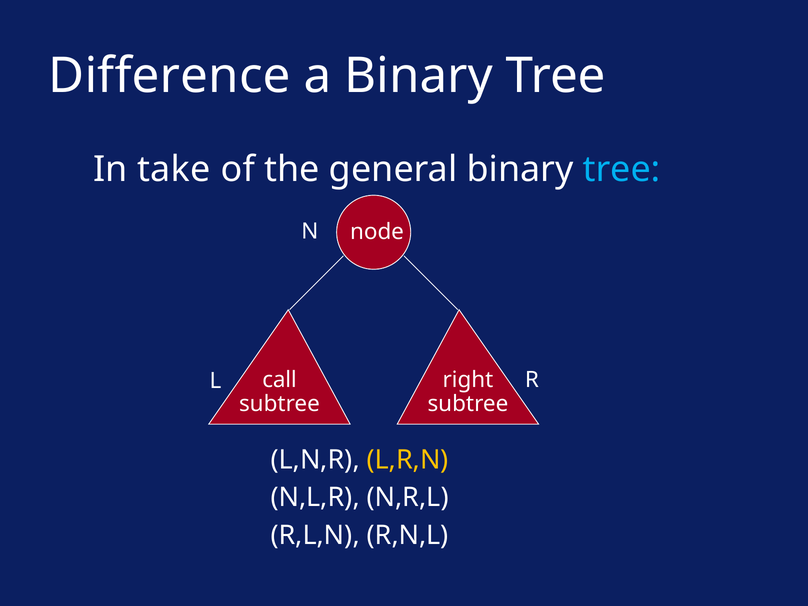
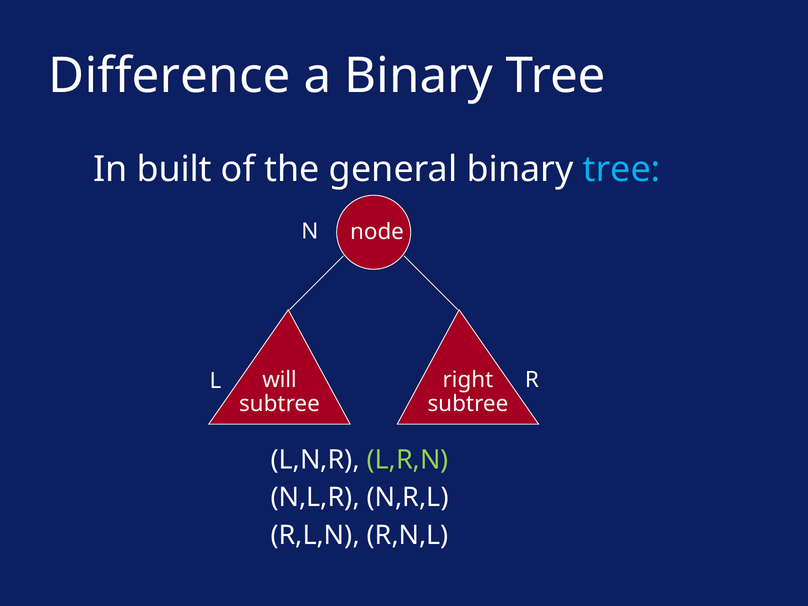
take: take -> built (174, 170)
call: call -> will (280, 380)
L,R,N colour: yellow -> light green (408, 460)
